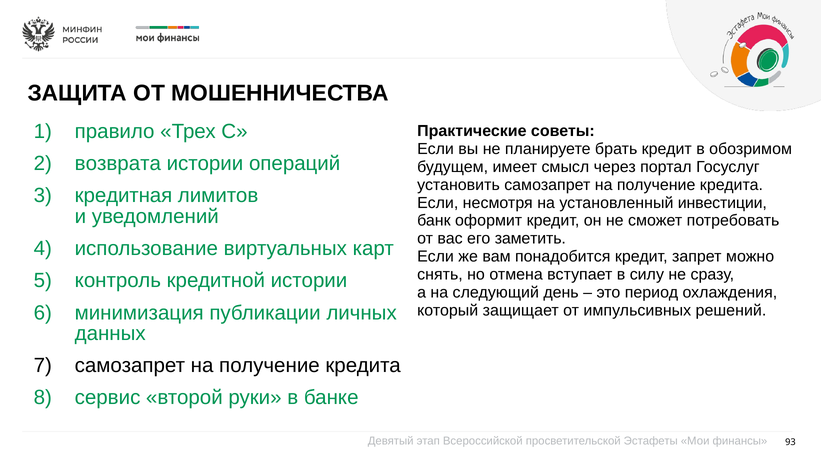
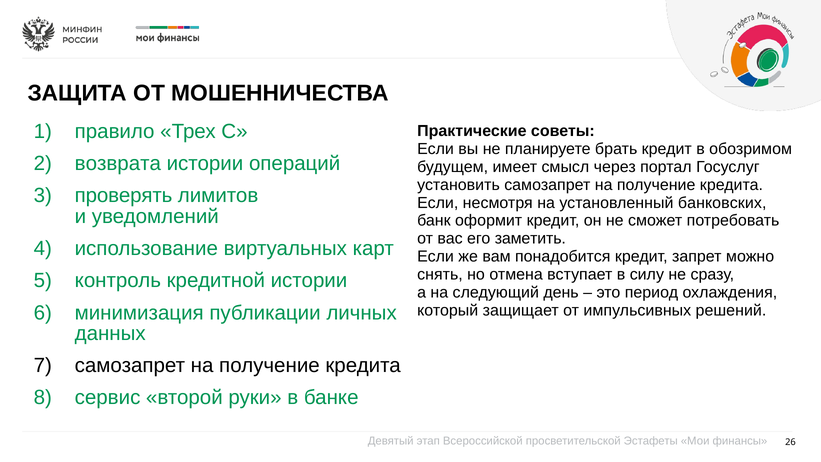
кредитная: кредитная -> проверять (124, 196)
инвестиции: инвестиции -> банковских (722, 203)
93: 93 -> 26 (790, 442)
